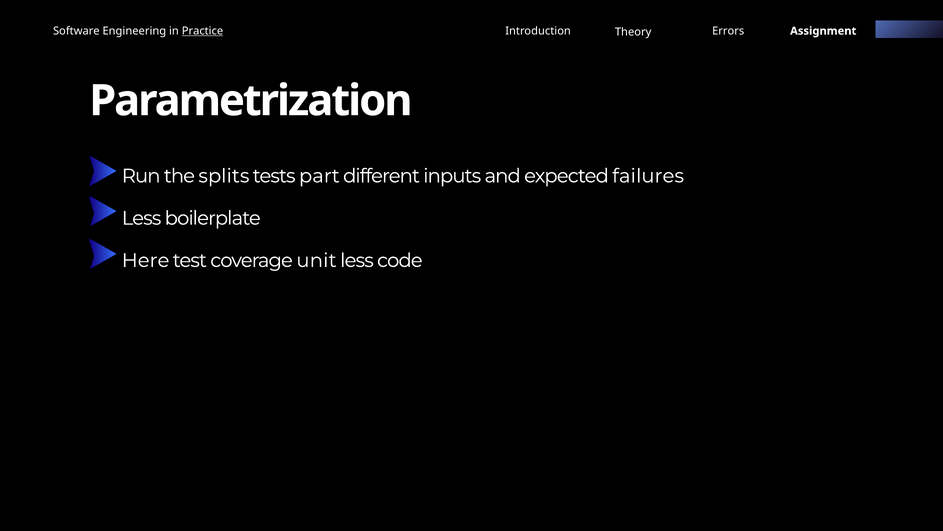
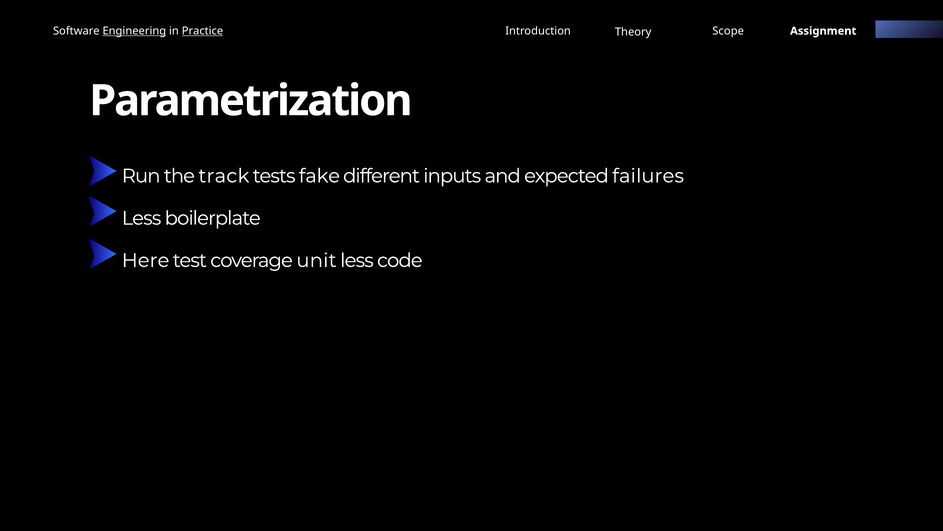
Engineering underline: none -> present (134, 31)
Errors: Errors -> Scope (728, 31)
splits: splits -> track (224, 176)
part: part -> fake (319, 176)
